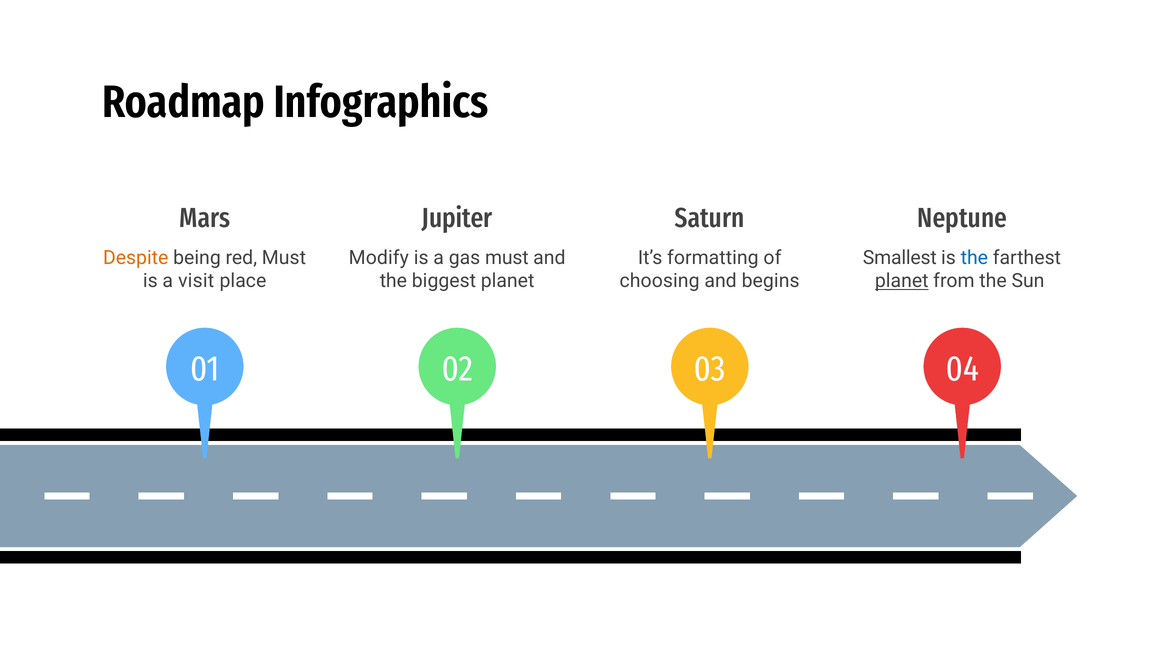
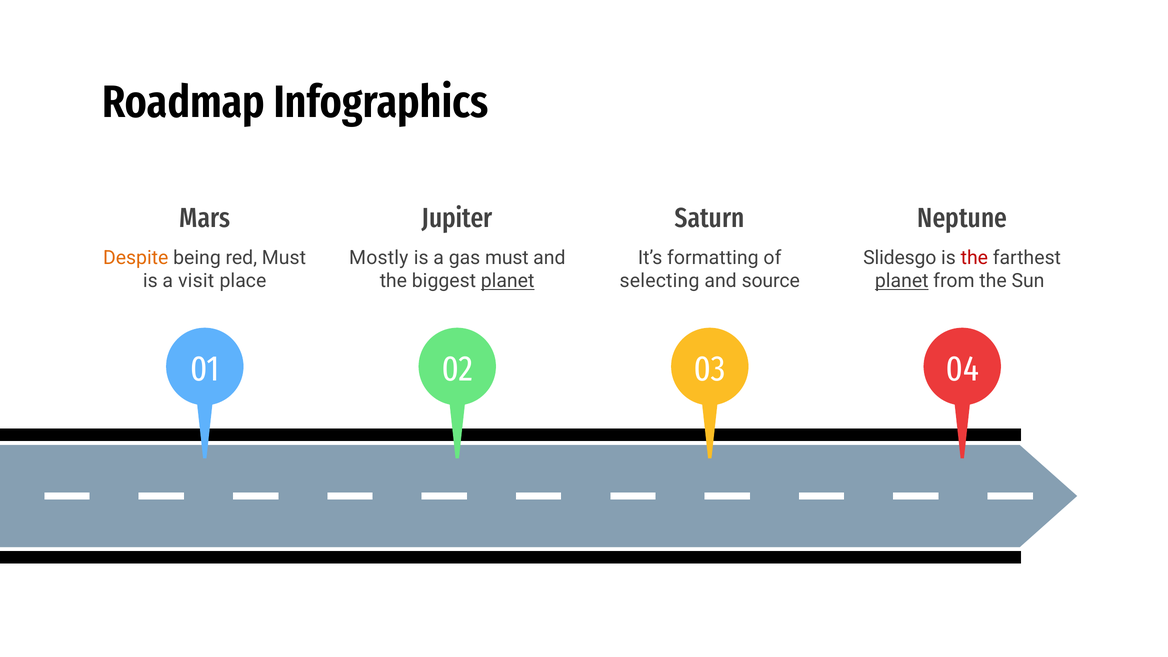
Modify: Modify -> Mostly (379, 258)
Smallest: Smallest -> Slidesgo (900, 258)
the colour: blue -> red (974, 258)
planet underline: none -> present (508, 281)
choosing: choosing -> selecting (660, 281)
begins: begins -> source (771, 281)
